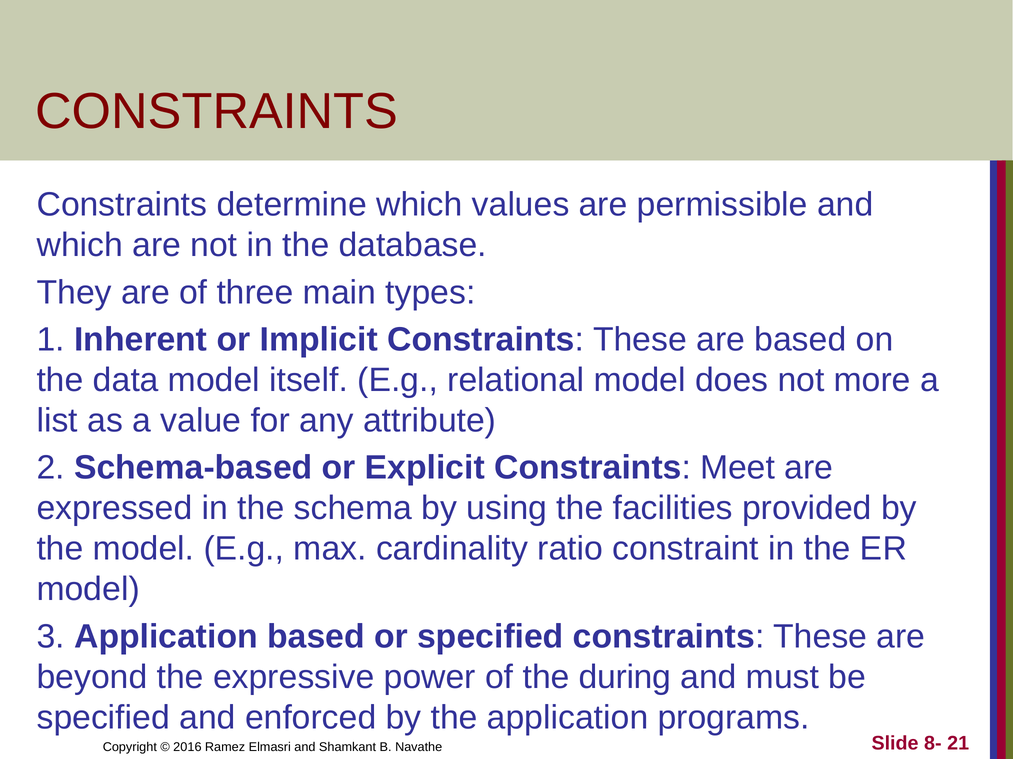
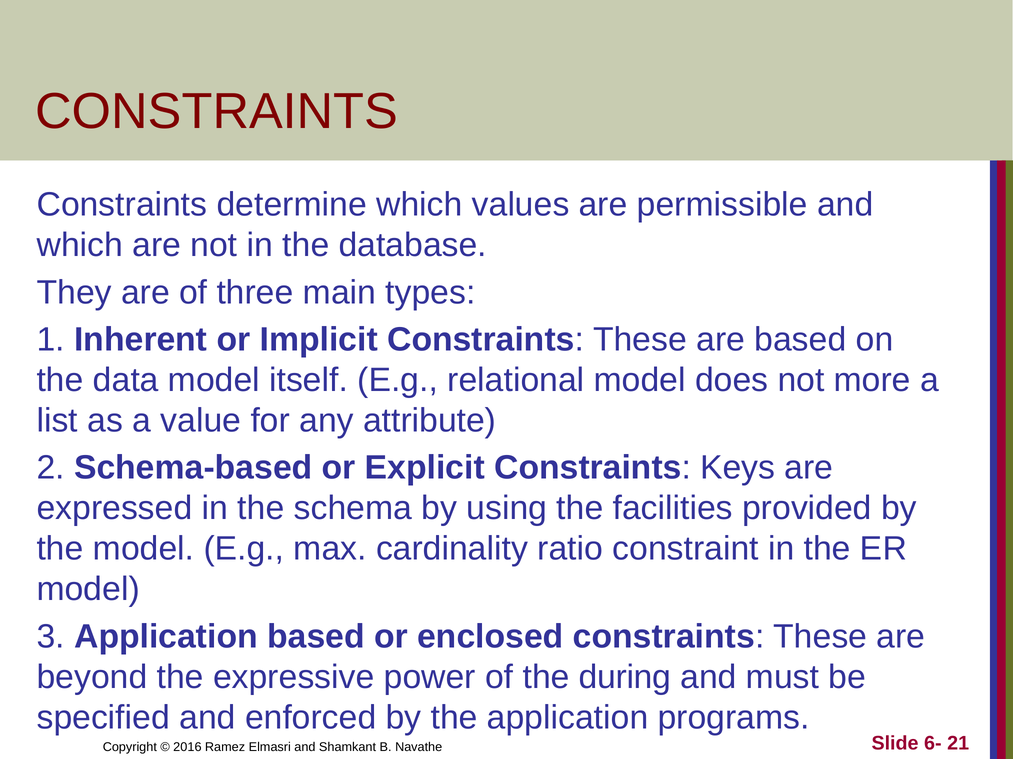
Meet: Meet -> Keys (738, 468)
or specified: specified -> enclosed (490, 637)
8-: 8- -> 6- (933, 744)
